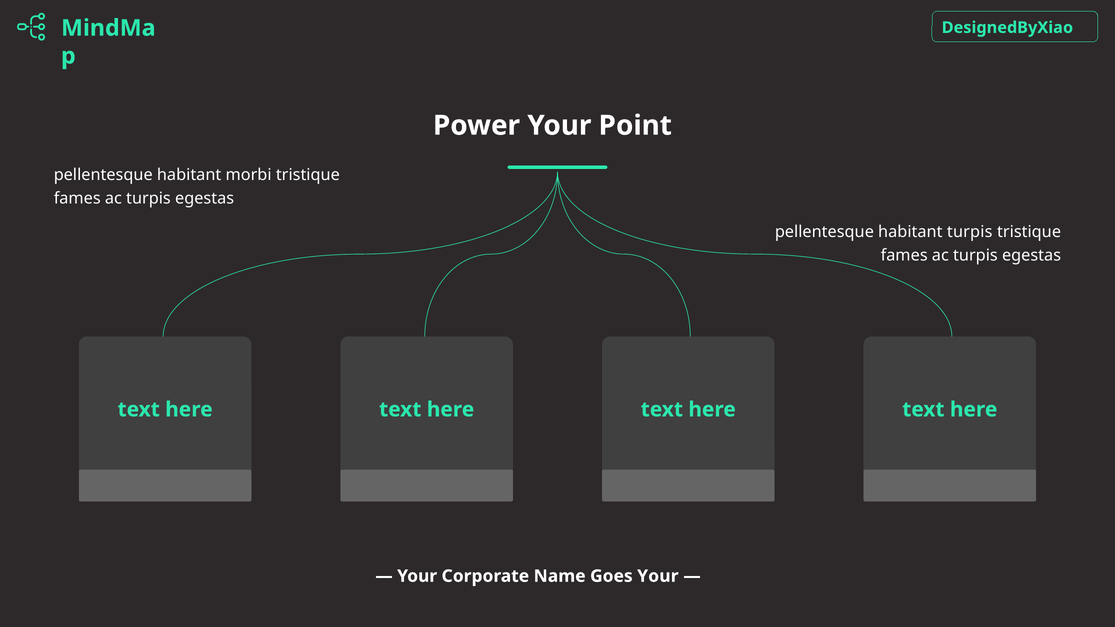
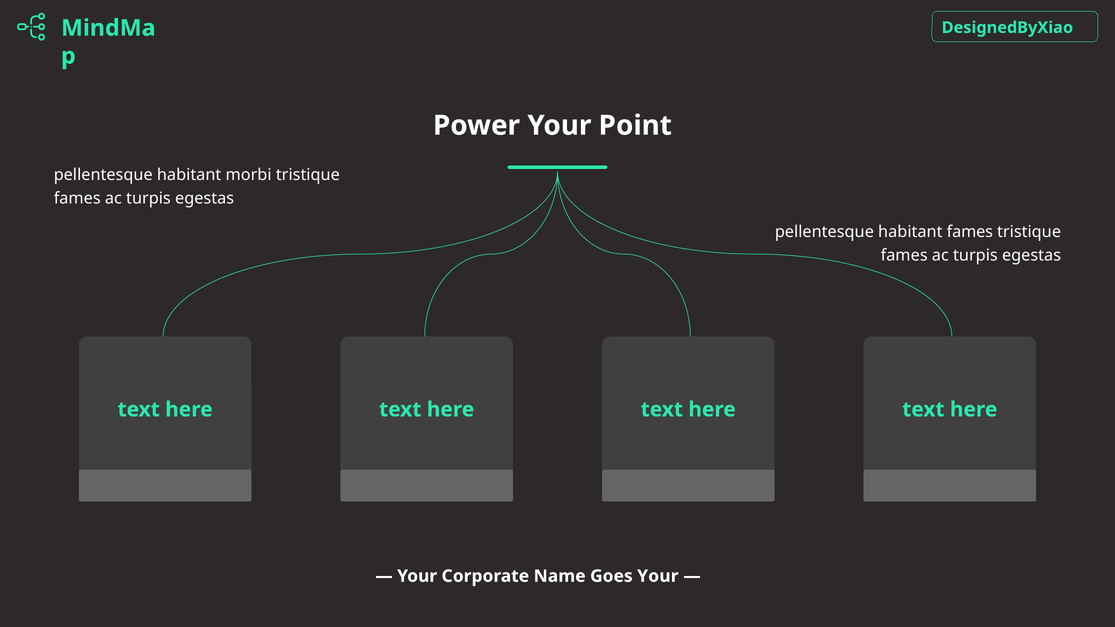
habitant turpis: turpis -> fames (970, 232)
